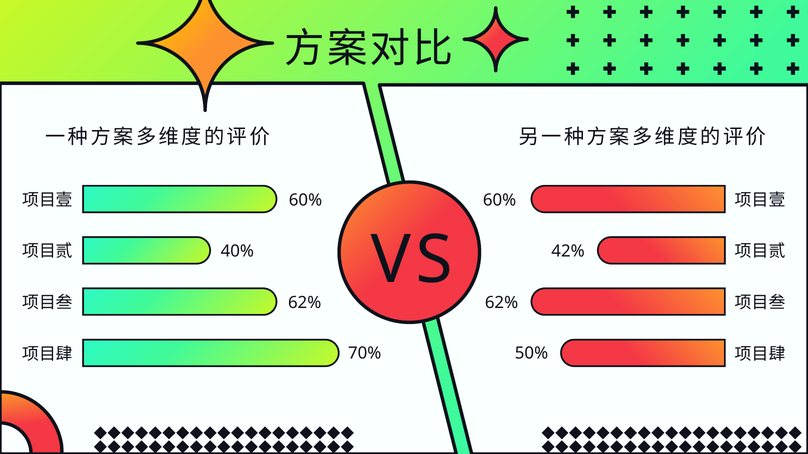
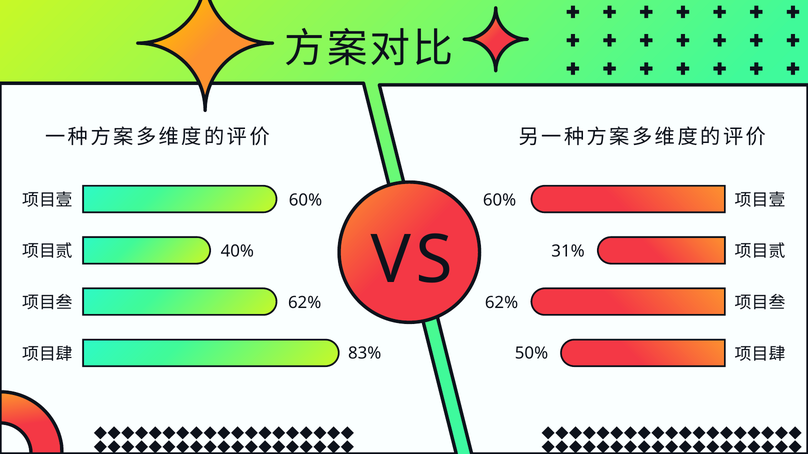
42%: 42% -> 31% (568, 252)
70%: 70% -> 83% (365, 354)
